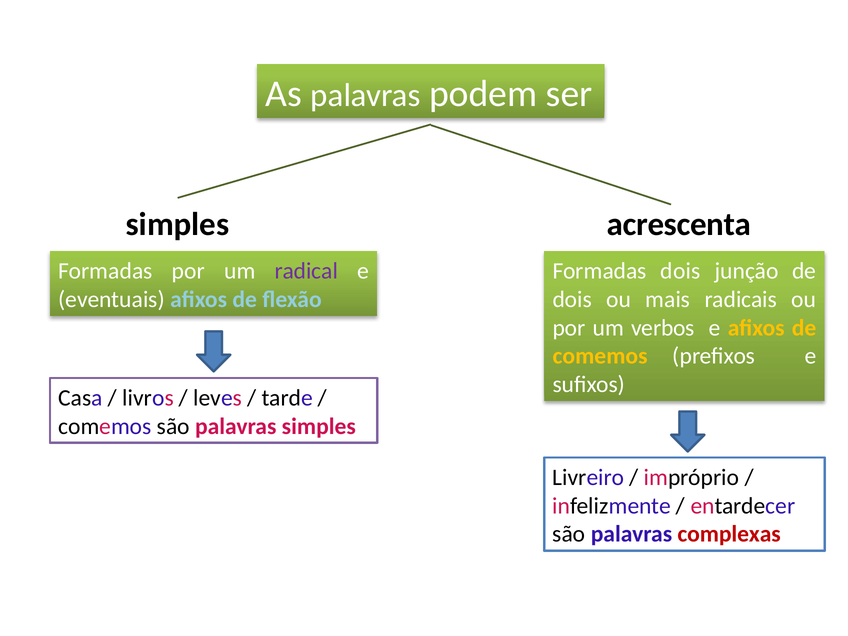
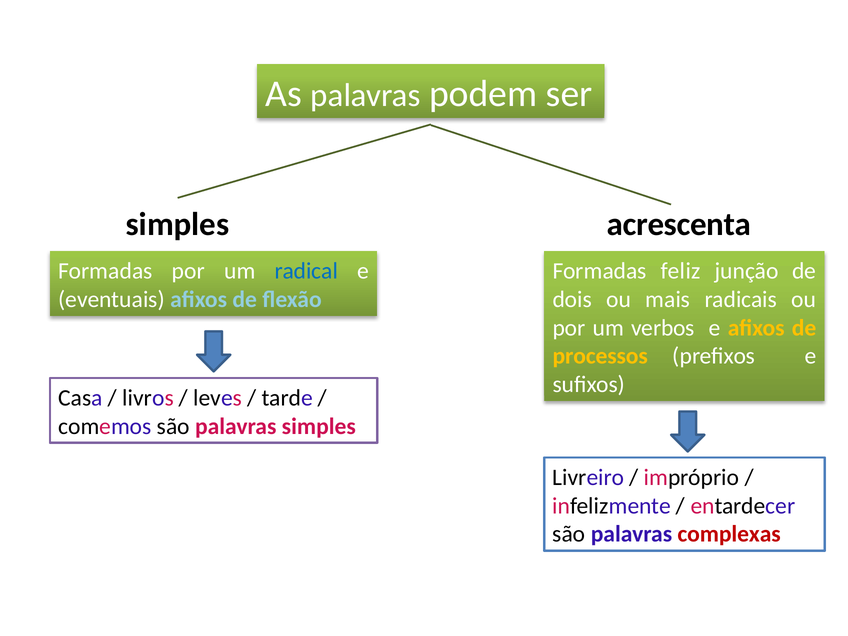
radical colour: purple -> blue (306, 271)
Formadas dois: dois -> feliz (681, 271)
comemos: comemos -> processos (600, 356)
